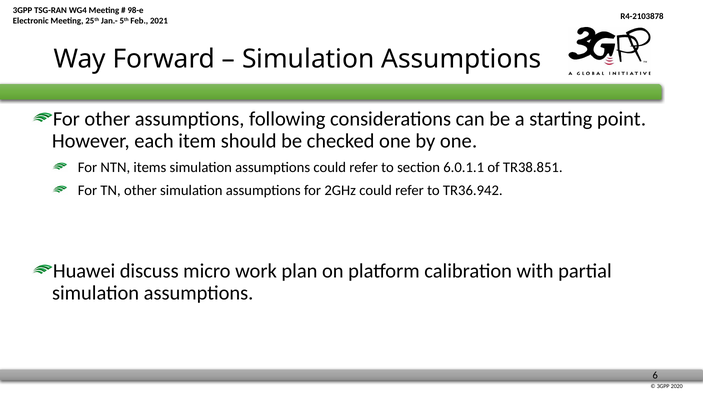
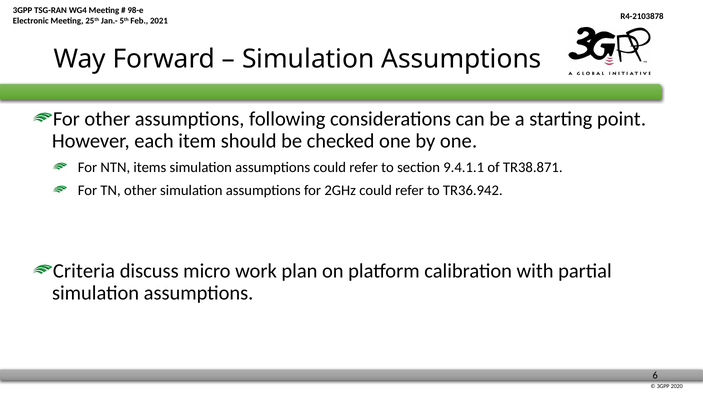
6.0.1.1: 6.0.1.1 -> 9.4.1.1 (464, 167)
TR38.851: TR38.851 -> TR38.871 (533, 167)
Huawei: Huawei -> Criteria (84, 271)
